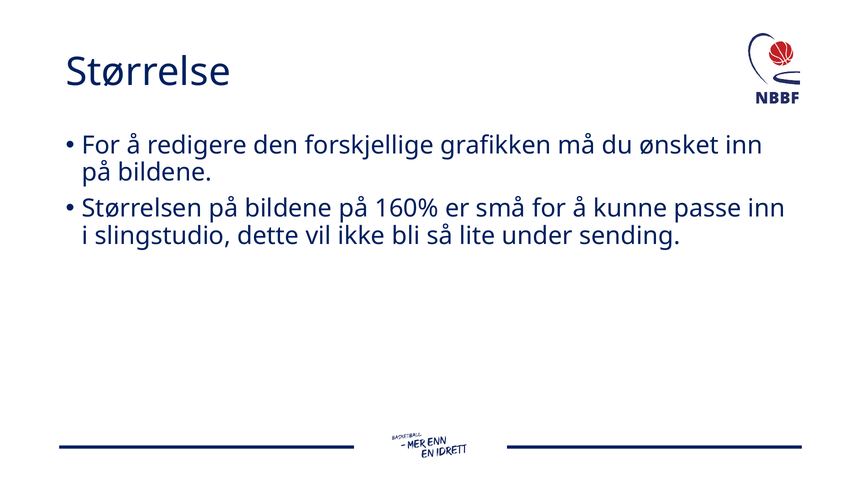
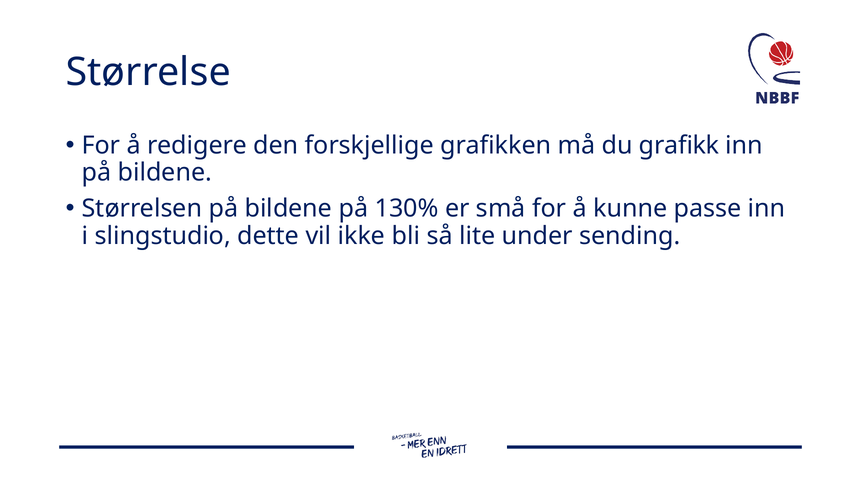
ønsket: ønsket -> grafikk (679, 146)
160%: 160% -> 130% (407, 209)
